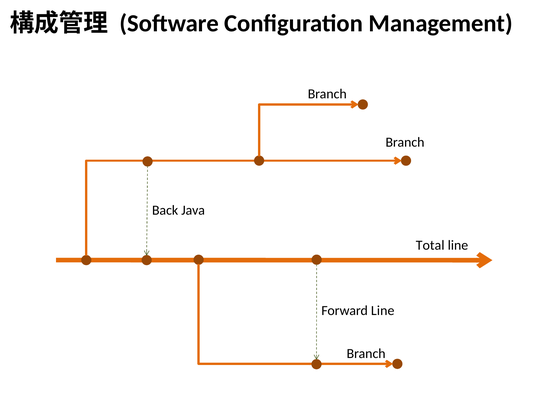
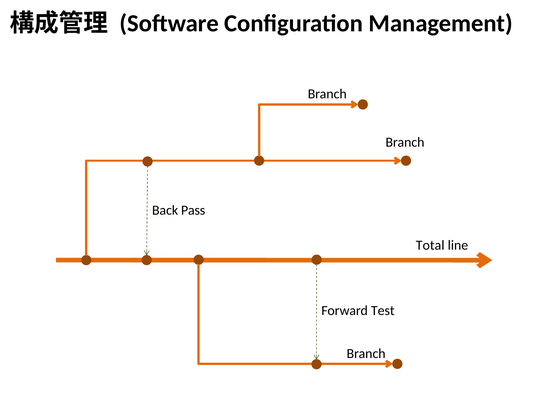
Java: Java -> Pass (193, 210)
Forward Line: Line -> Test (383, 310)
